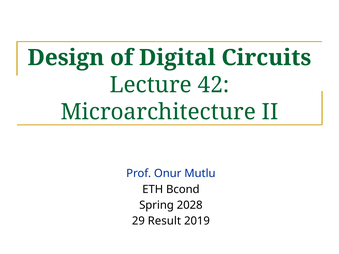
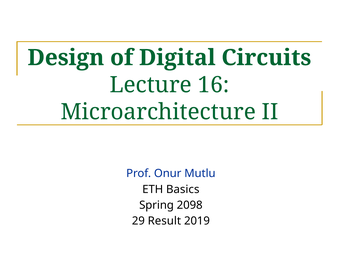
42: 42 -> 16 (214, 85)
Bcond: Bcond -> Basics (183, 189)
2028: 2028 -> 2098 (190, 205)
